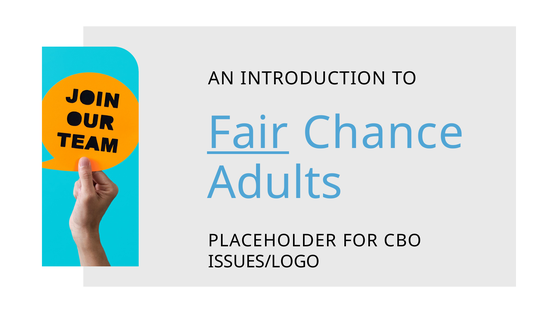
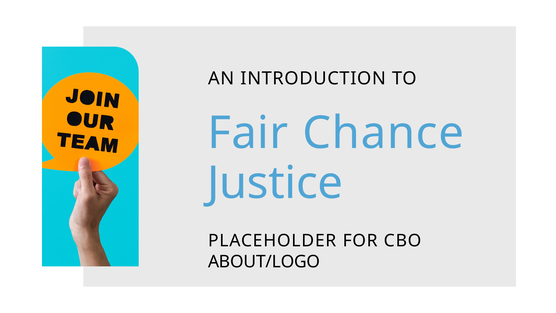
Fair underline: present -> none (248, 133)
Adults: Adults -> Justice (275, 183)
ISSUES/LOGO: ISSUES/LOGO -> ABOUT/LOGO (264, 261)
